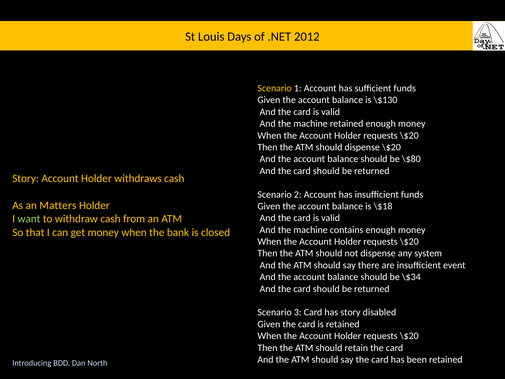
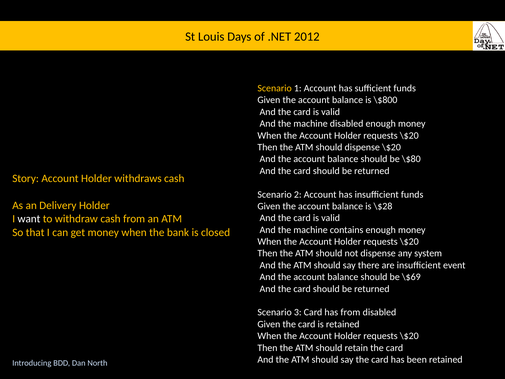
\$130: \$130 -> \$800 (385, 100)
machine retained: retained -> disabled (347, 124)
Matters: Matters -> Delivery (58, 205)
\$18: \$18 -> \$28 (383, 206)
want colour: light green -> white (29, 219)
\$34: \$34 -> \$69 (411, 277)
has story: story -> from (350, 312)
